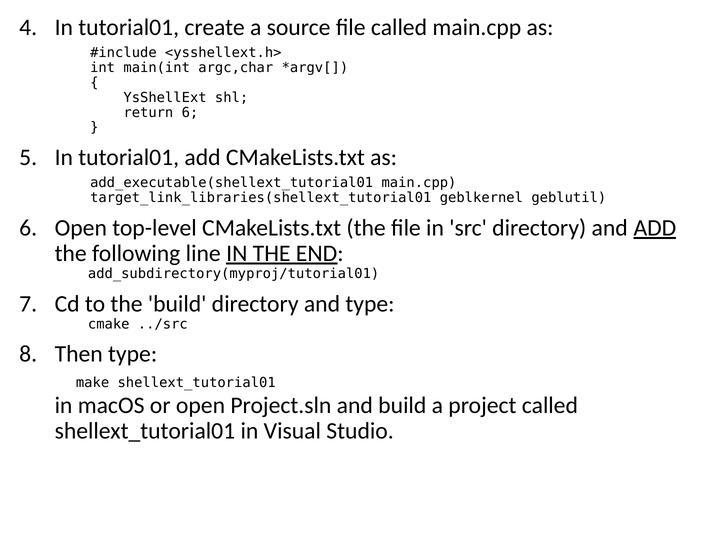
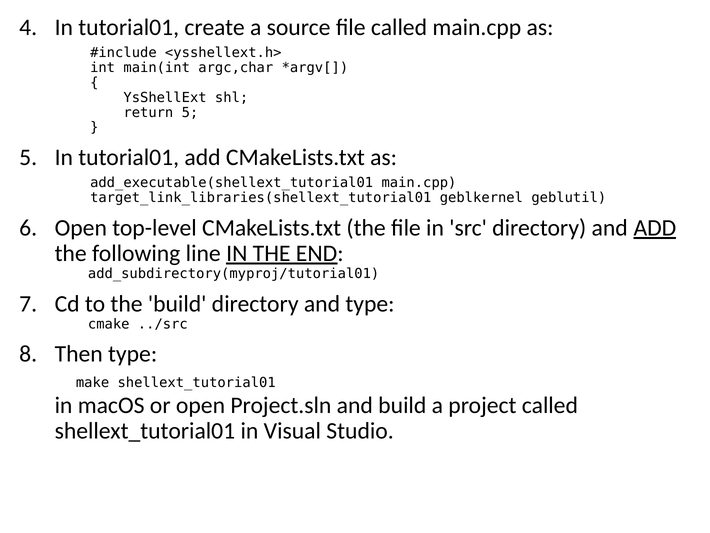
return 6: 6 -> 5 (190, 112)
